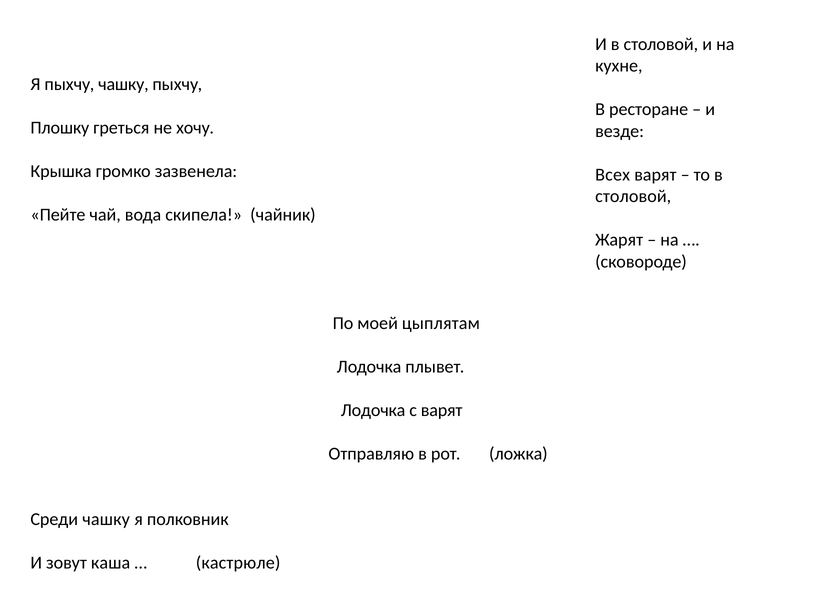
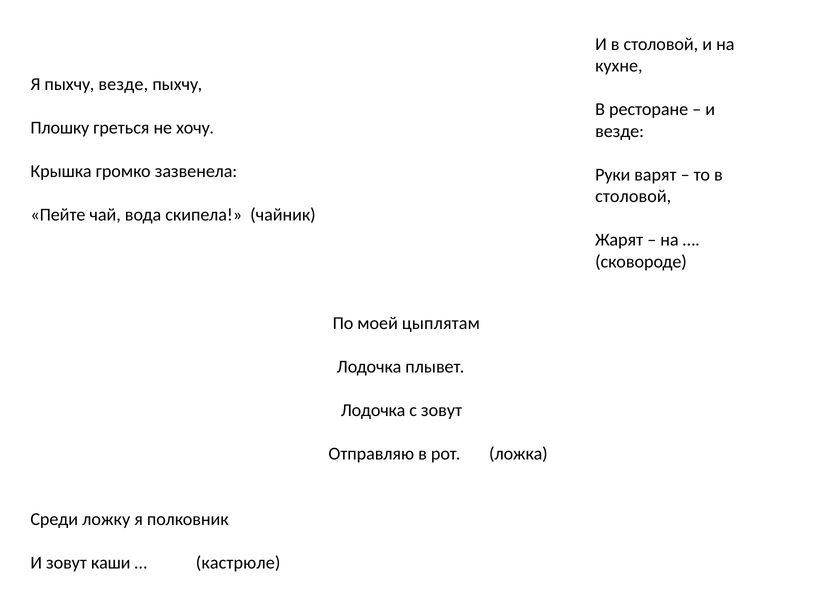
пыхчу чашку: чашку -> везде (123, 84)
Всех: Всех -> Руки (613, 174)
с варят: варят -> зовут (442, 410)
Среди чашку: чашку -> ложку (106, 518)
каша: каша -> каши (111, 562)
